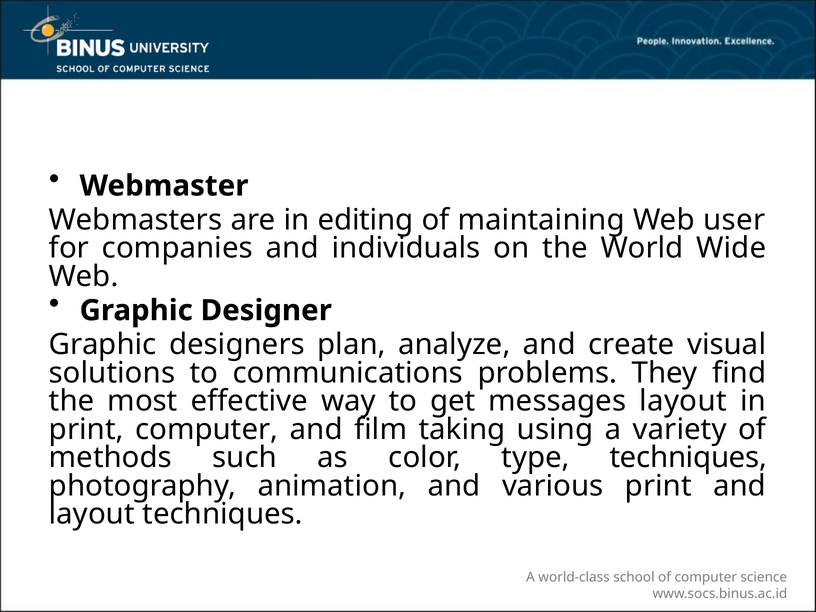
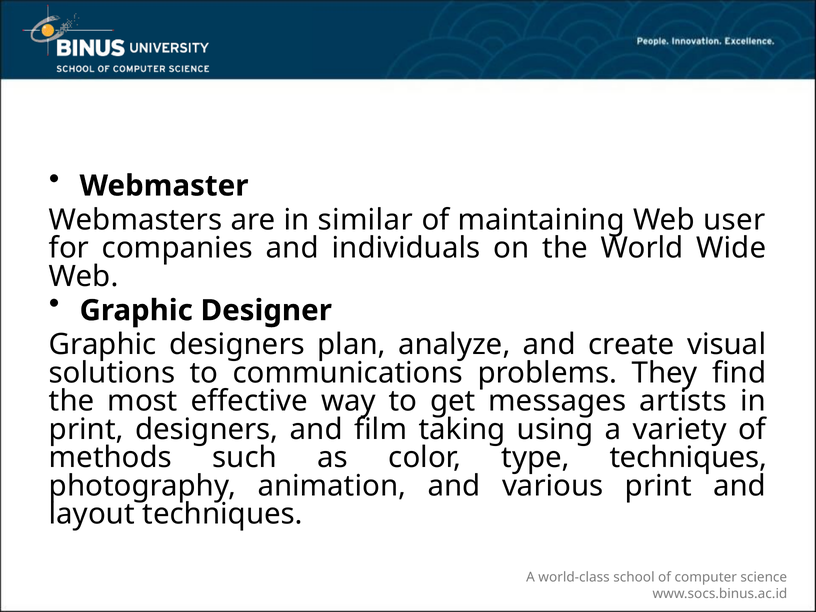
editing: editing -> similar (365, 220)
messages layout: layout -> artists (683, 401)
print computer: computer -> designers (207, 429)
